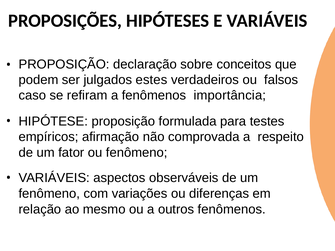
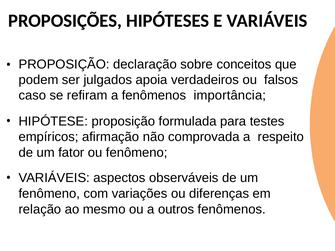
estes: estes -> apoia (152, 80)
